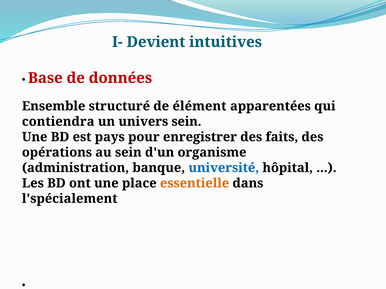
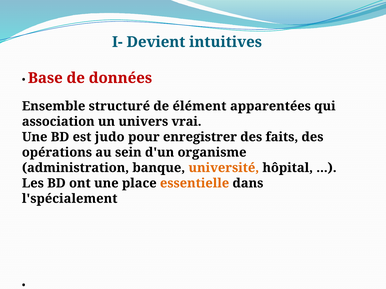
contiendra: contiendra -> association (58, 122)
univers sein: sein -> vrai (186, 122)
pays: pays -> judo (110, 137)
université colour: blue -> orange (224, 168)
